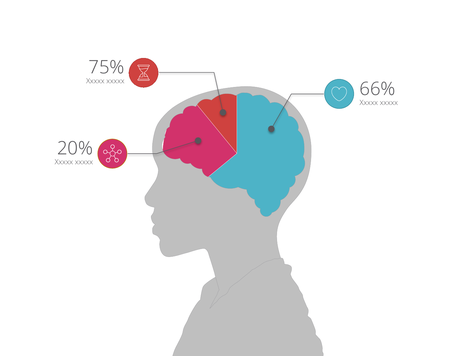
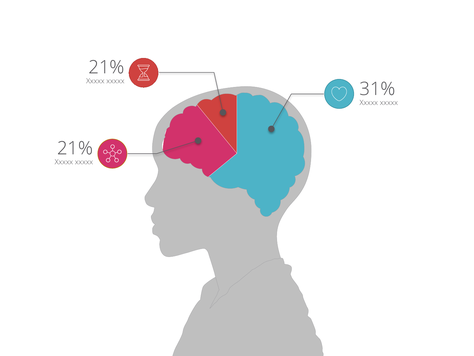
75%: 75% -> 21% (107, 67)
66%: 66% -> 31% (378, 89)
20%: 20% -> 21% (75, 148)
